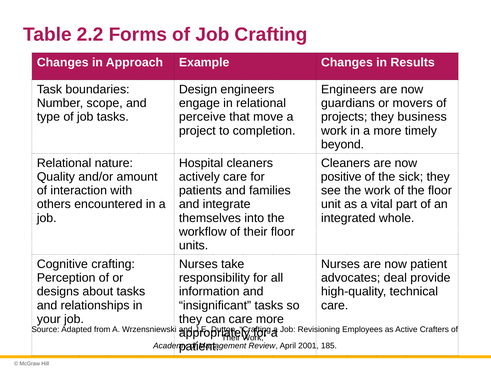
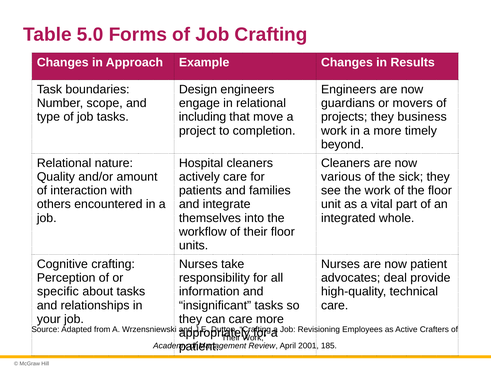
2.2: 2.2 -> 5.0 (90, 34)
perceive: perceive -> including (203, 117)
positive: positive -> various (341, 177)
designs: designs -> specific (58, 292)
